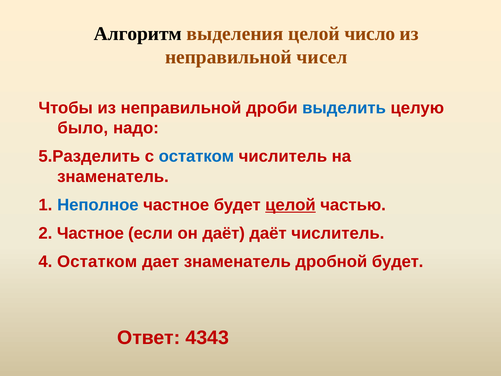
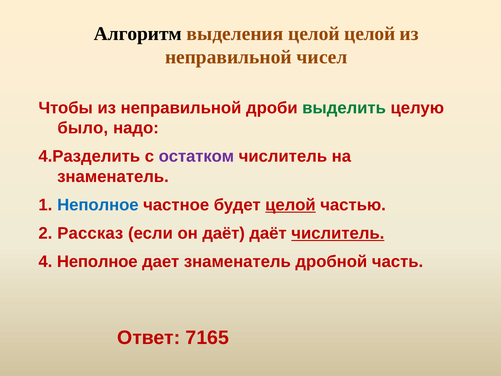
целой число: число -> целой (370, 34)
выделить colour: blue -> green (344, 108)
5.Разделить: 5.Разделить -> 4.Разделить (89, 156)
остатком colour: blue -> purple (196, 156)
Частное: Частное -> Рассказ (90, 233)
числитель underline: none -> present (338, 233)
4 Остатком: Остатком -> Неполное (97, 262)
дробной будет: будет -> часть (398, 262)
4343: 4343 -> 7165 (207, 338)
